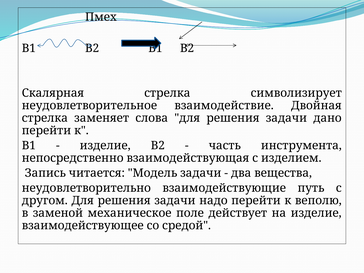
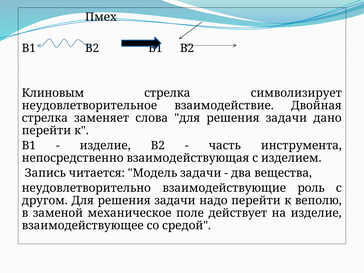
Скалярная: Скалярная -> Клиновым (53, 93)
путь: путь -> роль (311, 188)
